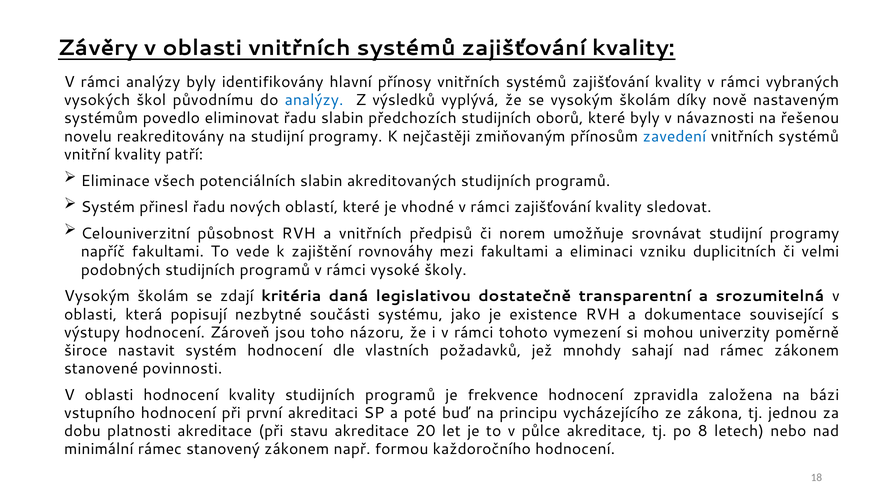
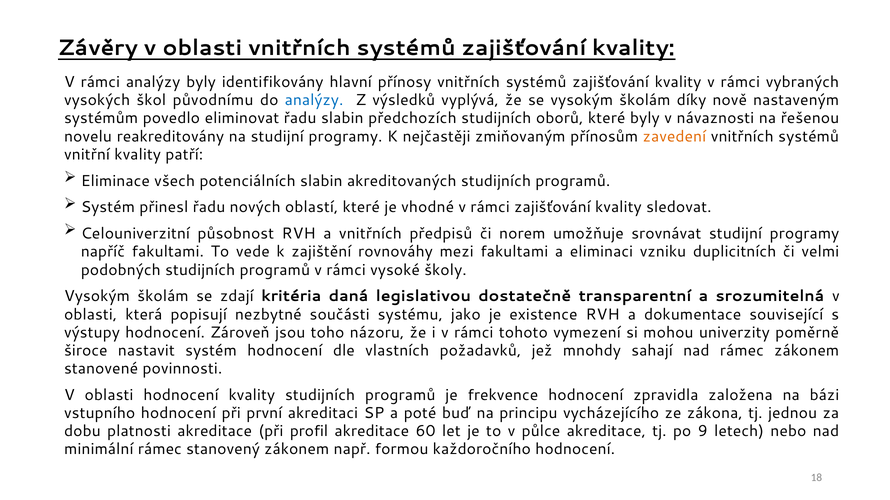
zavedení colour: blue -> orange (674, 137)
stavu: stavu -> profil (309, 432)
20: 20 -> 60 (426, 432)
8: 8 -> 9 (703, 432)
